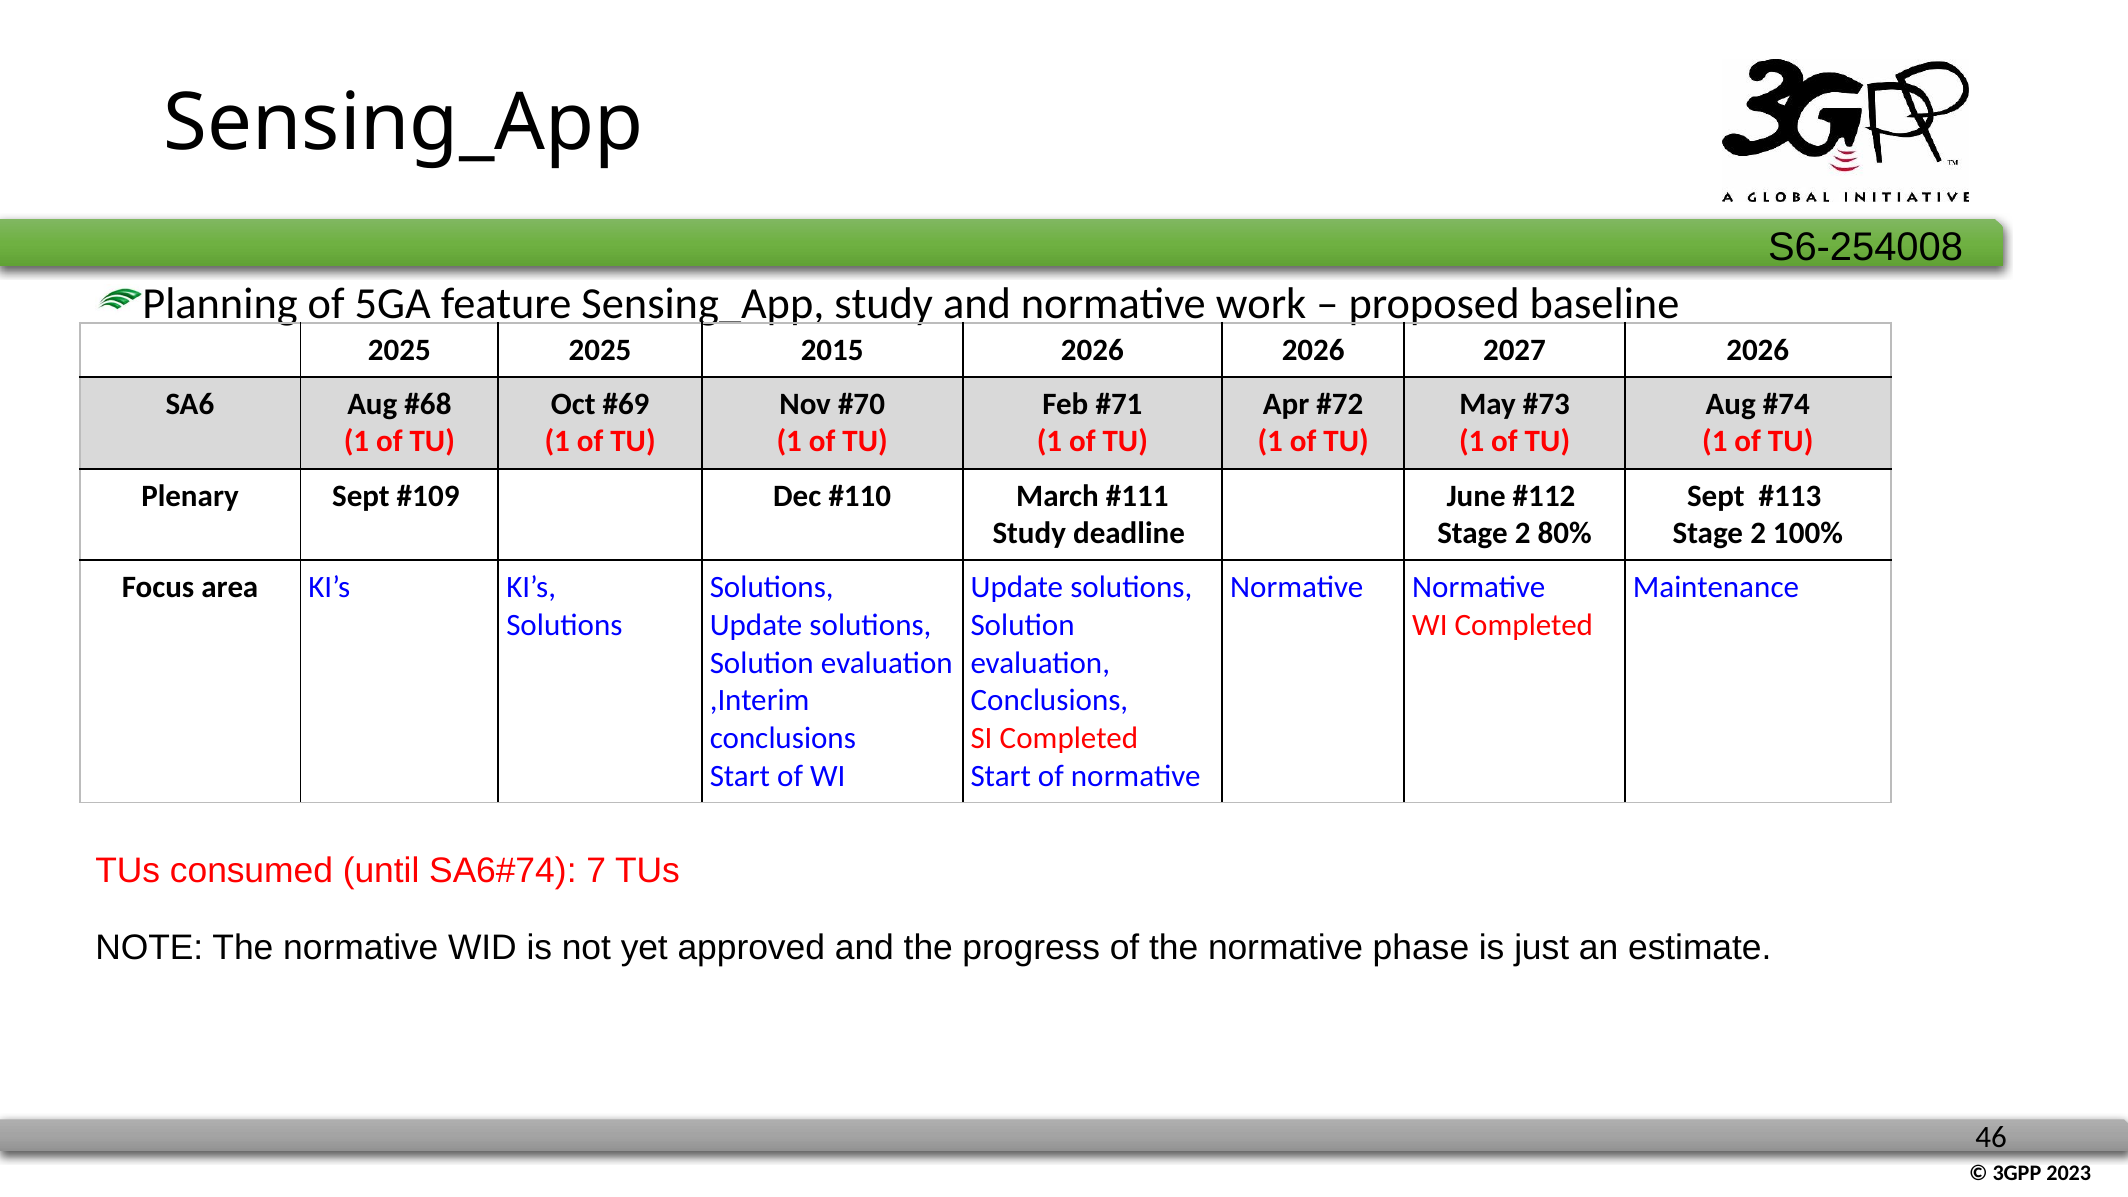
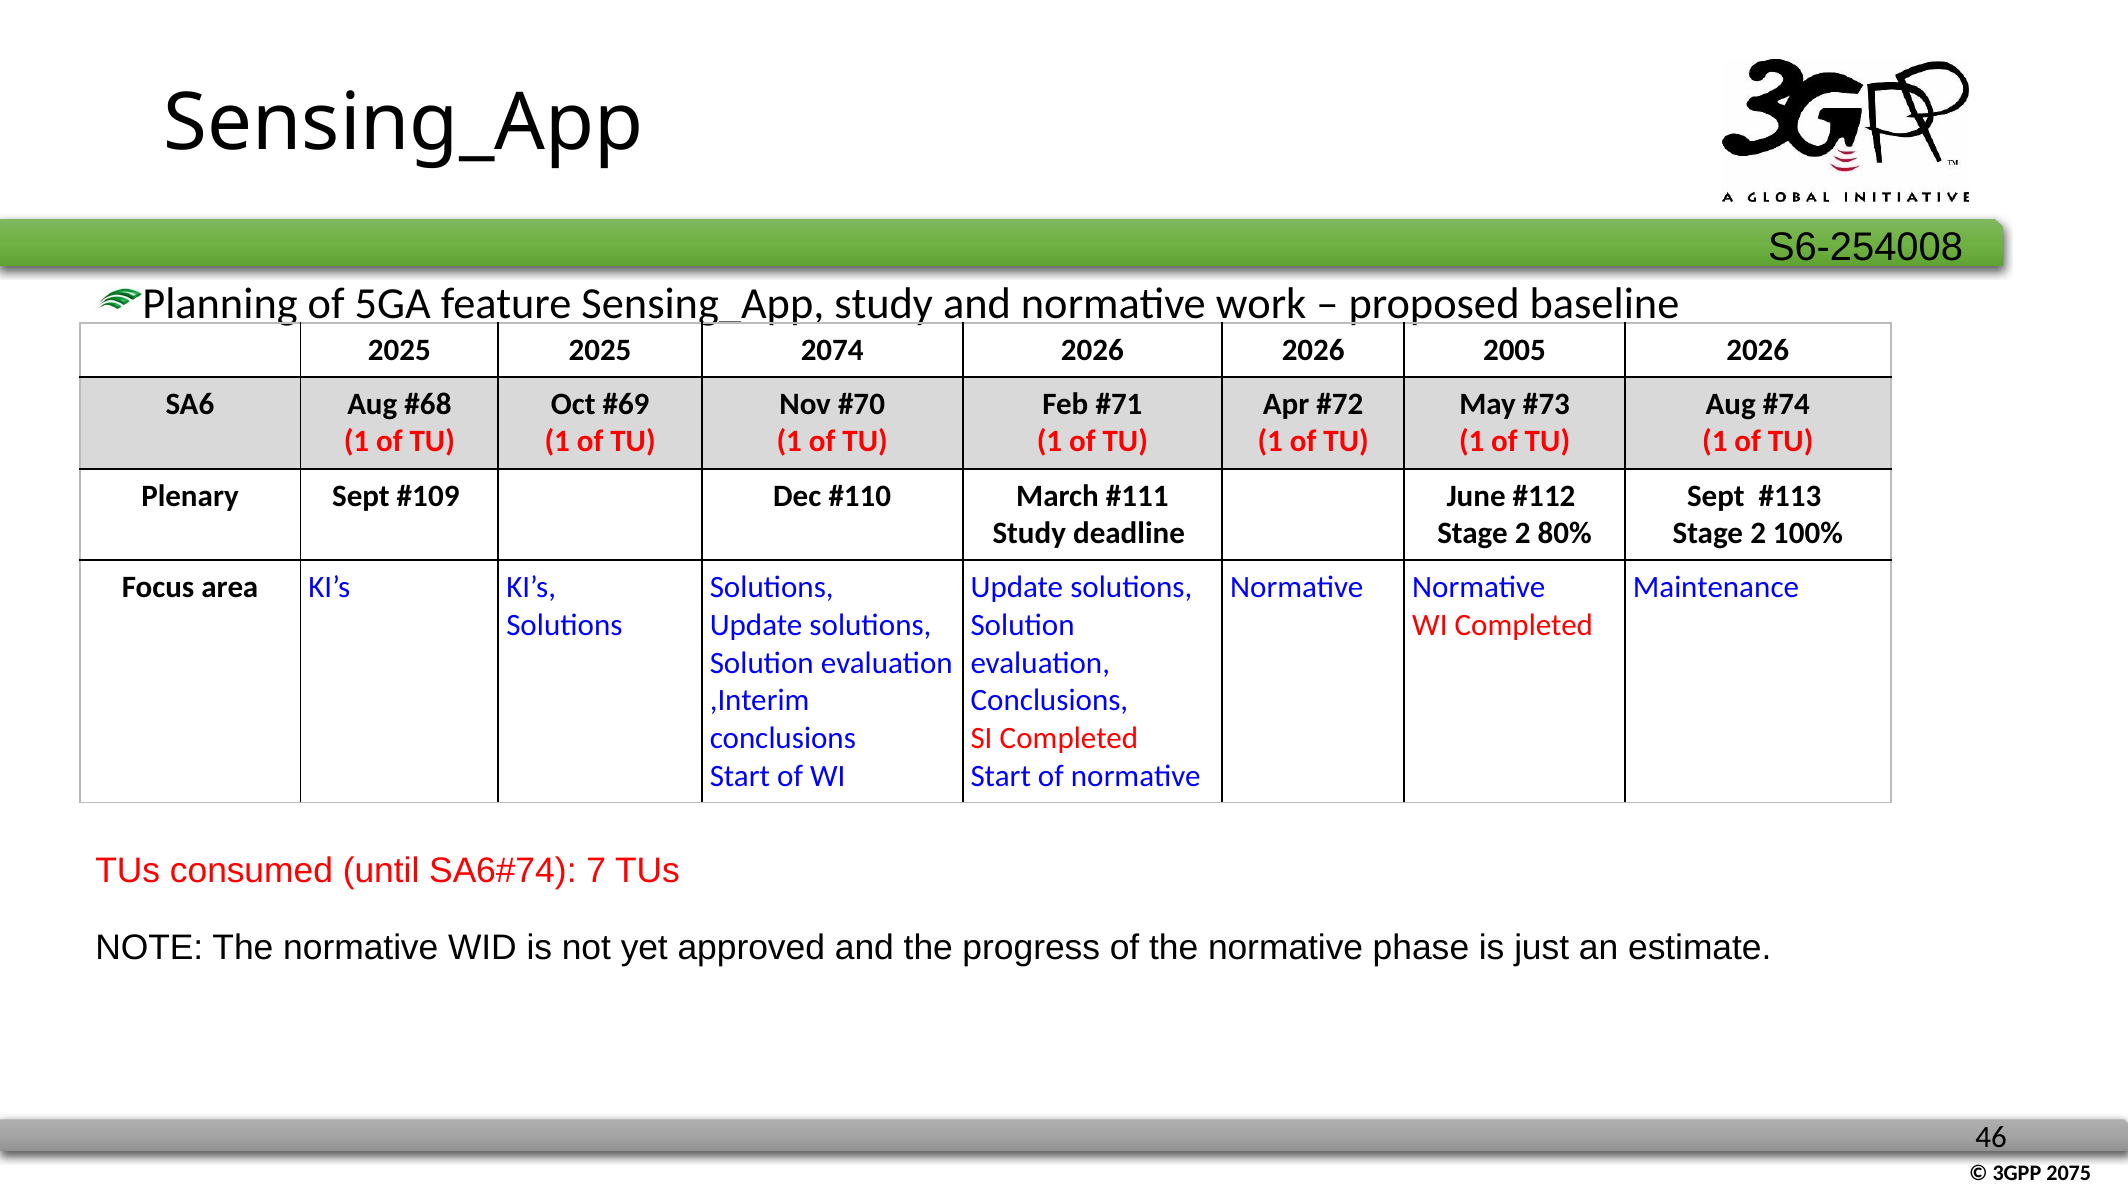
2015: 2015 -> 2074 (832, 350)
2027: 2027 -> 2005 (1514, 350)
2023: 2023 -> 2075 (2069, 1173)
